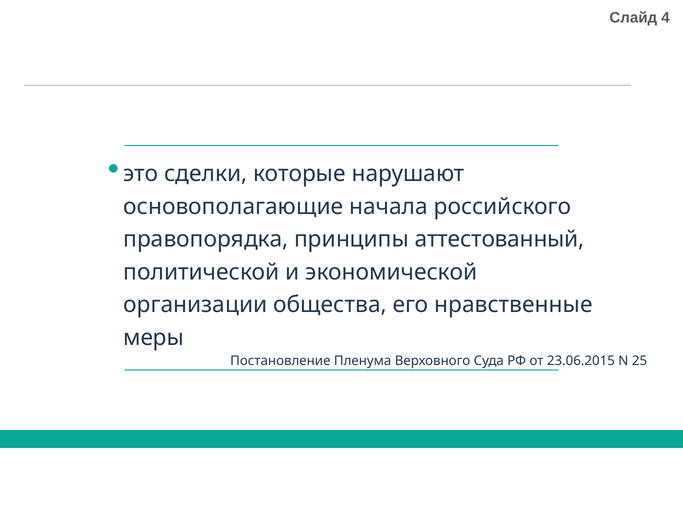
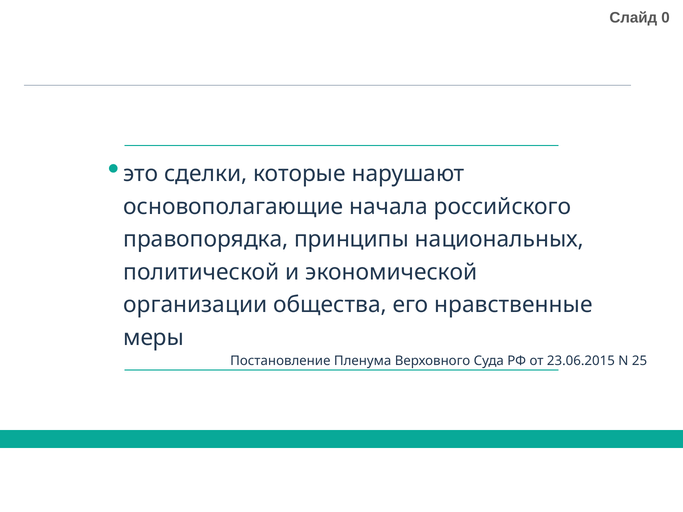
4: 4 -> 0 (666, 18)
аттестованный: аттестованный -> национальных (499, 240)
